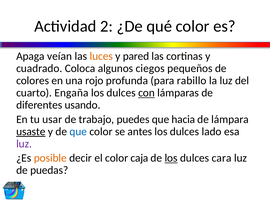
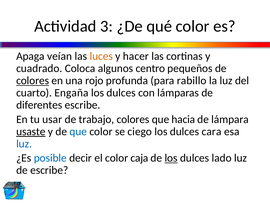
2: 2 -> 3 (107, 26)
pared: pared -> hacer (136, 56)
ciegos: ciegos -> centro (150, 68)
colores underline: none -> present (33, 80)
con underline: present -> none (146, 93)
diferentes usando: usando -> escribe (83, 105)
trabajo puedes: puedes -> colores (133, 119)
antes: antes -> ciego (140, 131)
lado: lado -> cara (212, 131)
luz colour: purple -> blue (24, 143)
posible colour: orange -> blue (50, 158)
cara: cara -> lado (222, 158)
de puedas: puedas -> escribe (49, 170)
